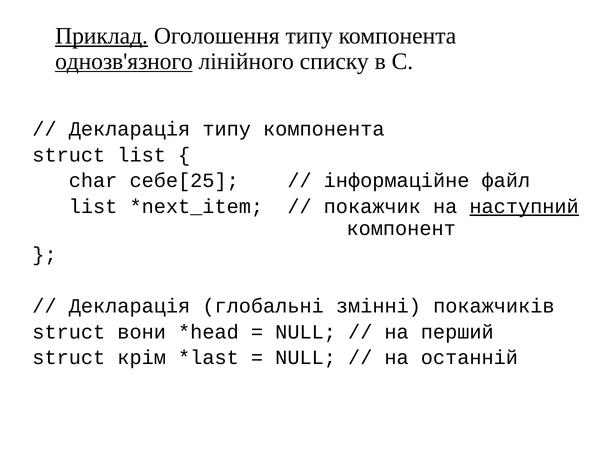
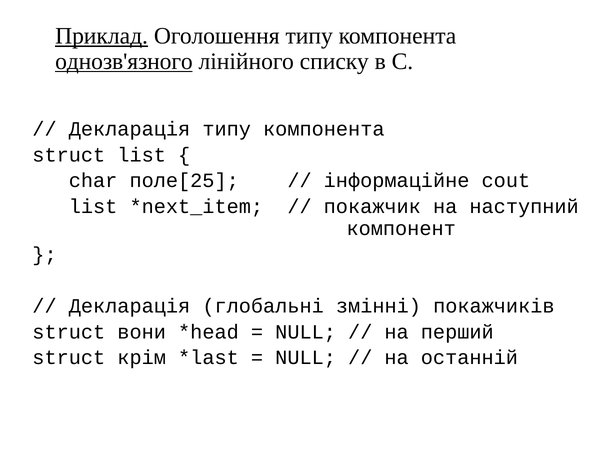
себе[25: себе[25 -> поле[25 (184, 181)
файл: файл -> cout (506, 181)
наступний underline: present -> none (524, 207)
